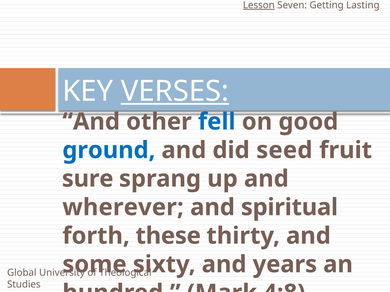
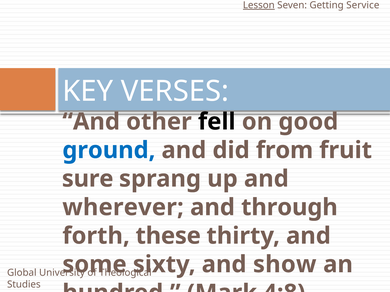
Lasting: Lasting -> Service (363, 5)
VERSES underline: present -> none (175, 91)
fell colour: blue -> black (217, 122)
seed: seed -> from (285, 150)
spiritual: spiritual -> through (289, 208)
years: years -> show (285, 265)
